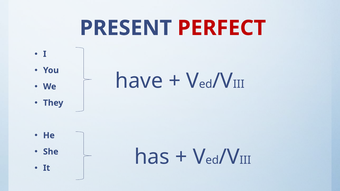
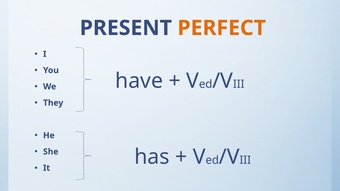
PERFECT colour: red -> orange (222, 28)
